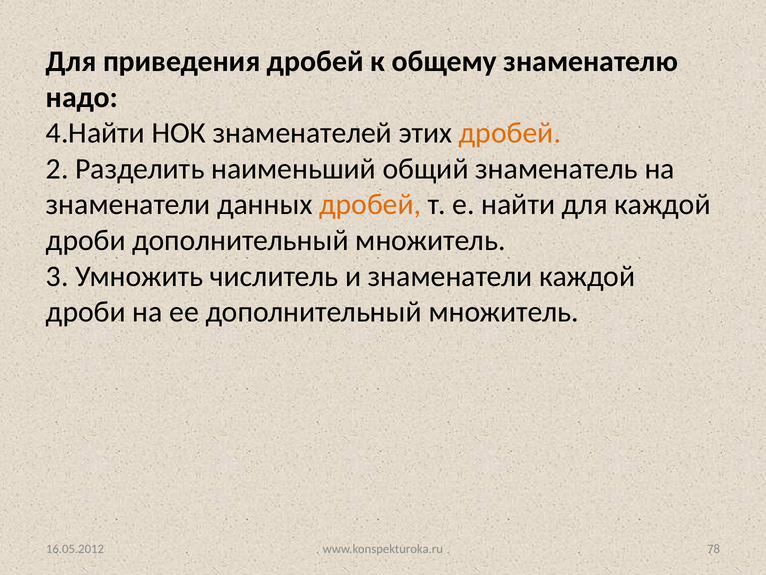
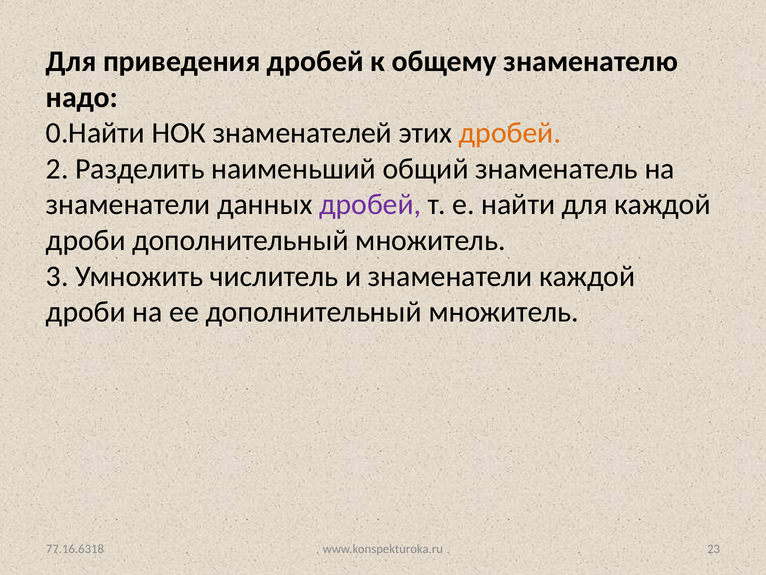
4.Найти: 4.Найти -> 0.Найти (95, 133)
дробей colour: orange -> purple (370, 204)
78: 78 -> 23 (714, 549)
16.05.2012: 16.05.2012 -> 77.16.6318 (75, 549)
